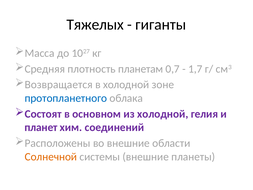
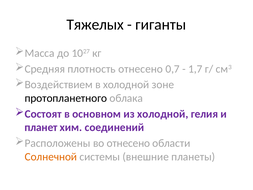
плотность планетам: планетам -> отнесено (141, 69)
Возвращается: Возвращается -> Воздействием (59, 85)
протопланетного colour: blue -> black (66, 98)
во внешние: внешние -> отнесено (128, 143)
